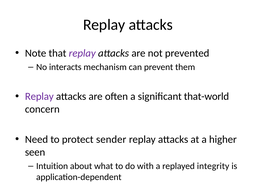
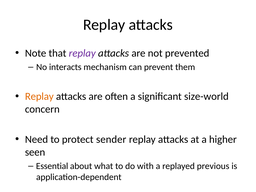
Replay colour: purple -> orange (39, 96)
that-world: that-world -> size-world (206, 96)
Intuition: Intuition -> Essential (52, 166)
integrity: integrity -> previous (213, 166)
